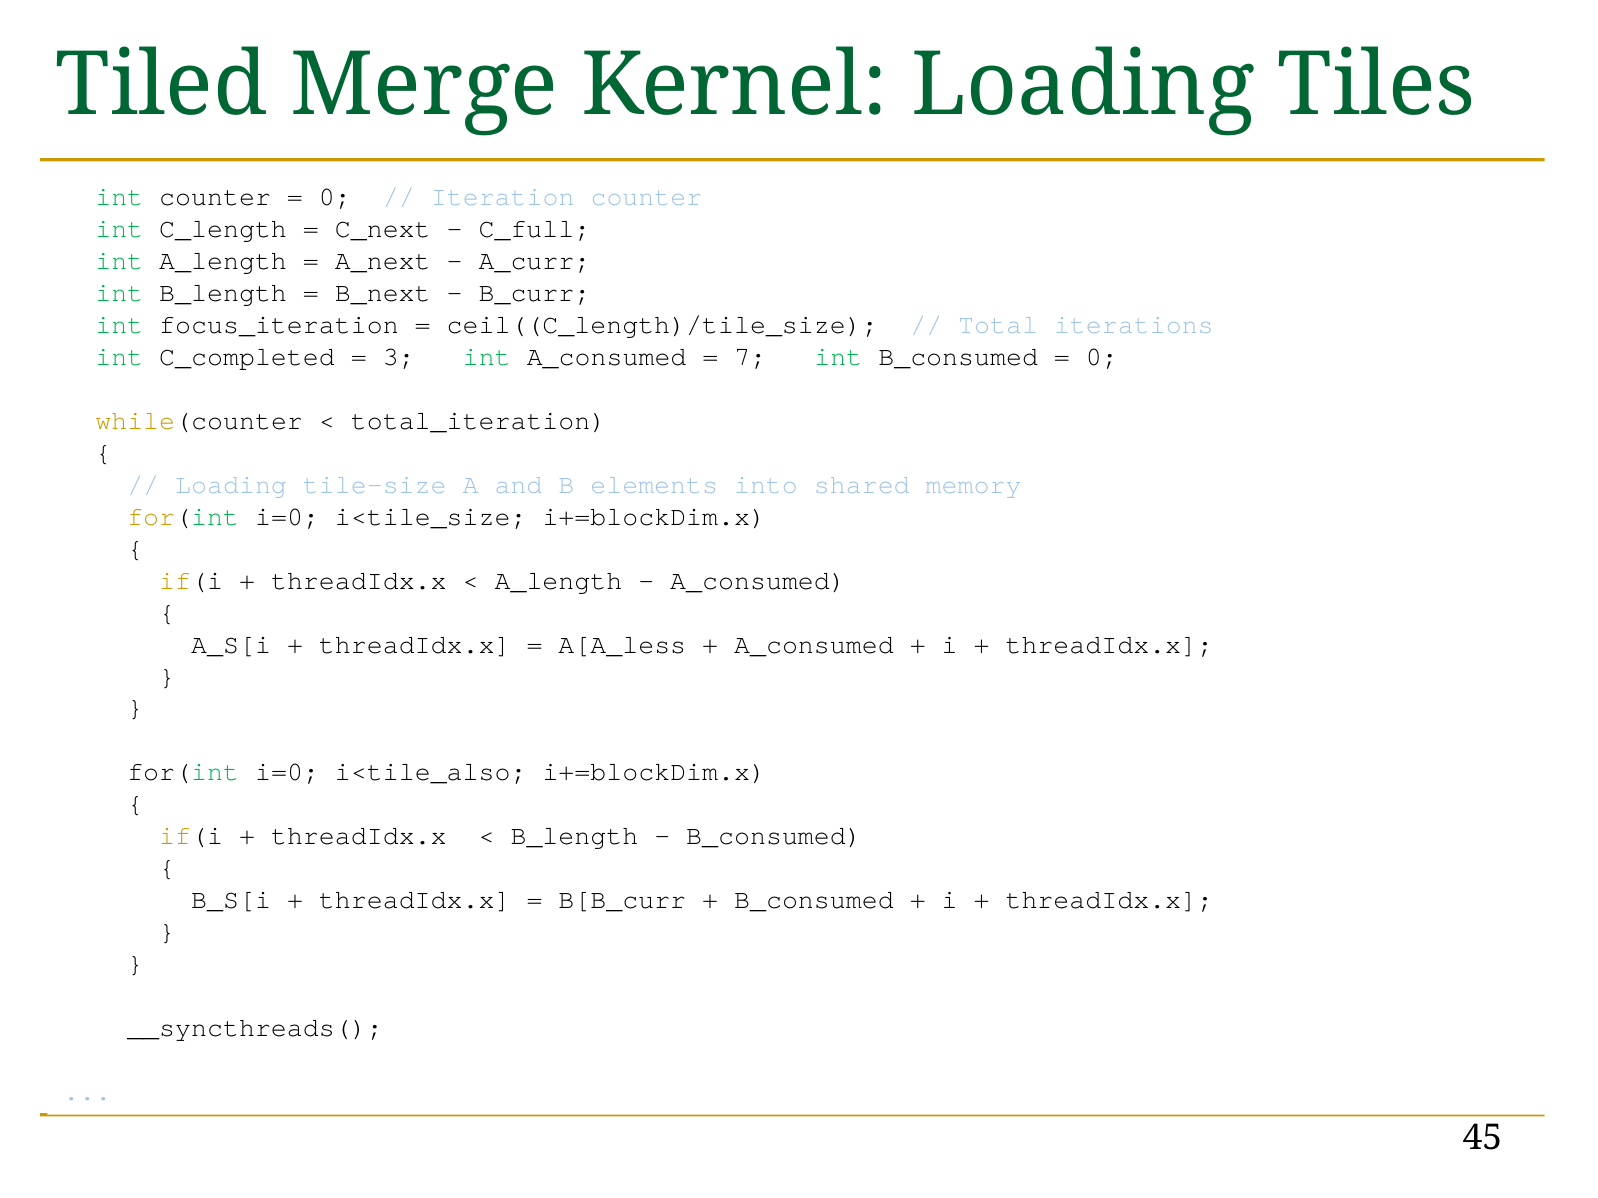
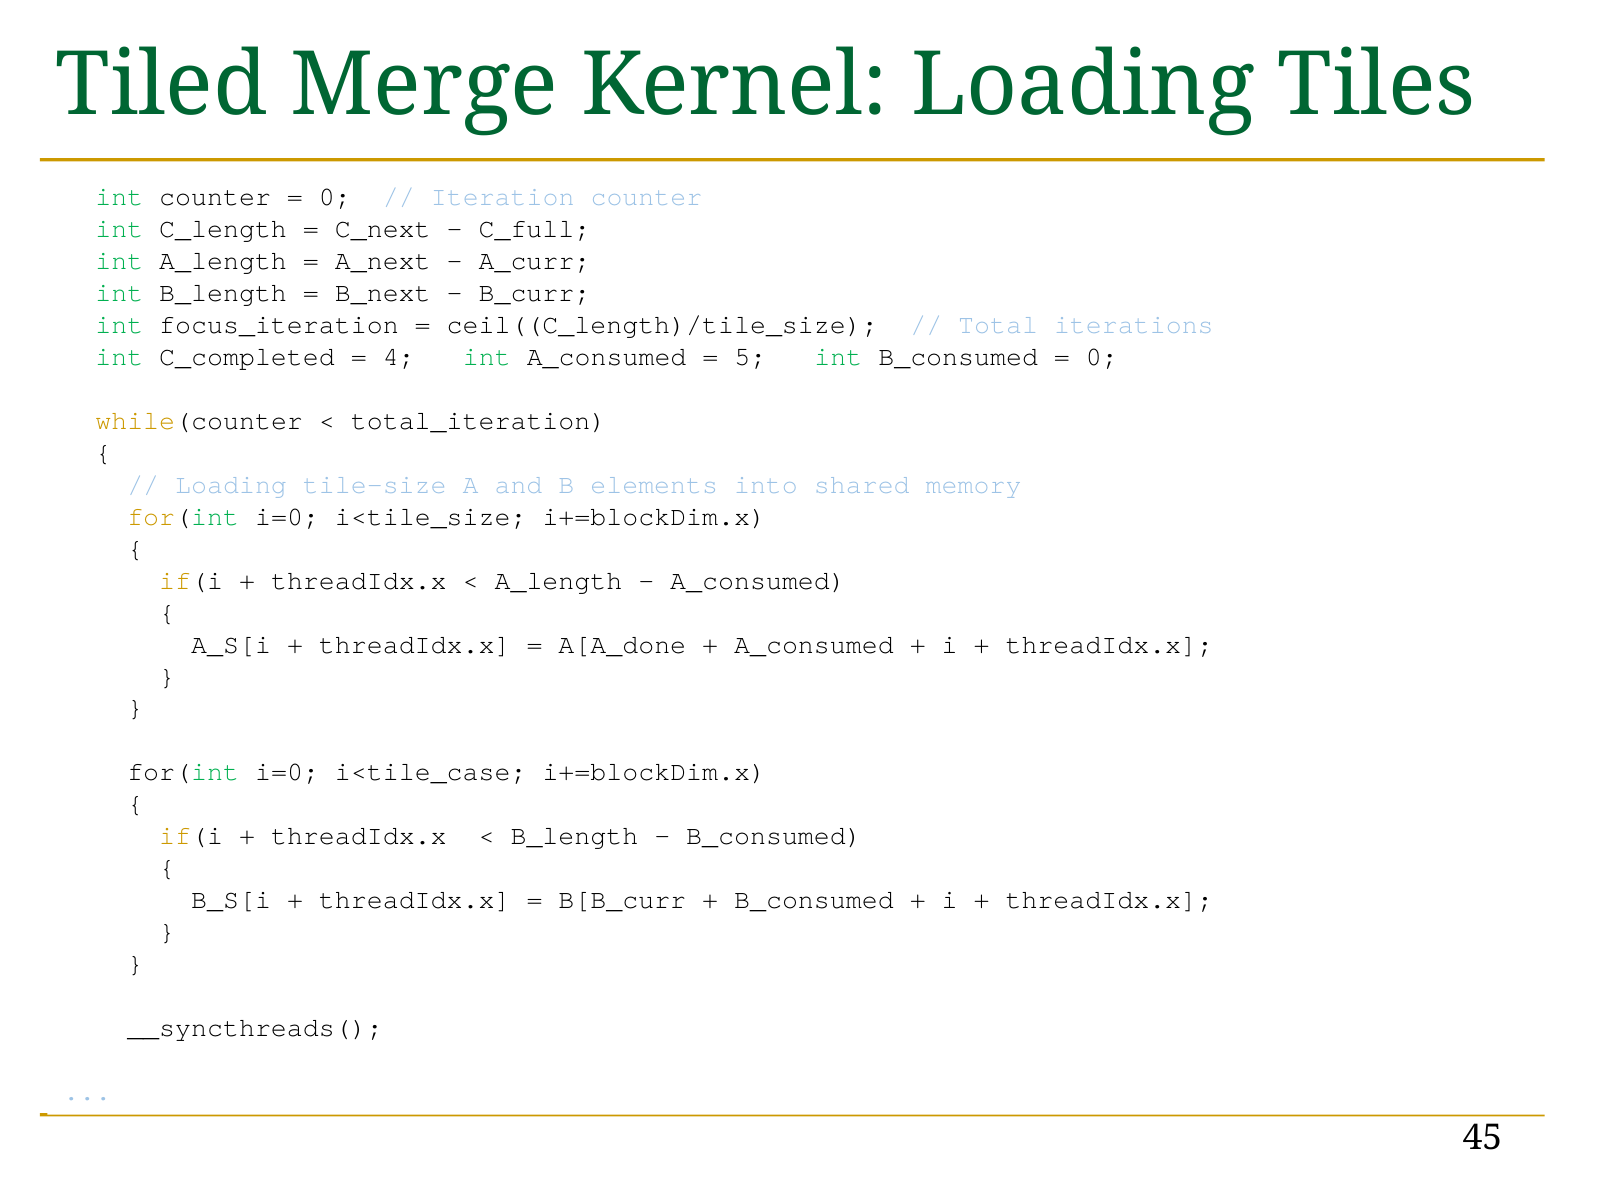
3: 3 -> 4 (399, 357)
7: 7 -> 5 (750, 357)
A[A_less: A[A_less -> A[A_done (622, 645)
i<tile_also: i<tile_also -> i<tile_case (431, 772)
